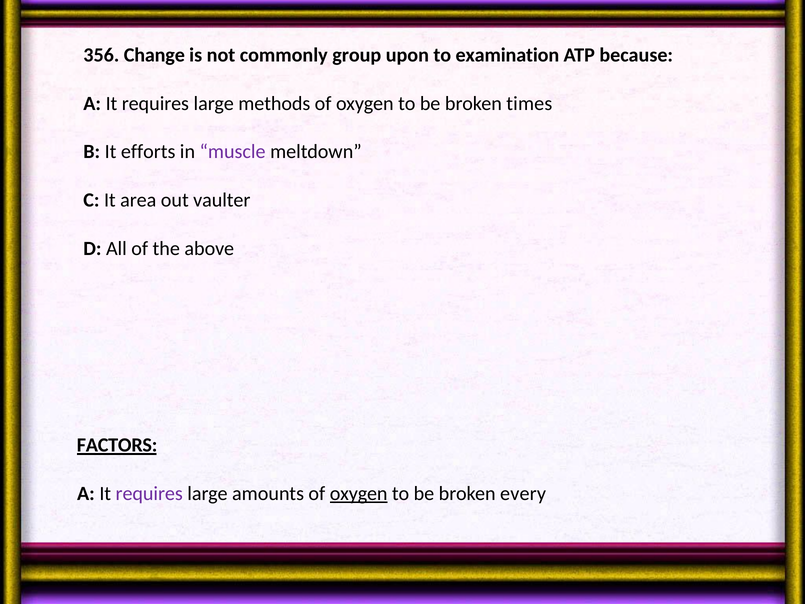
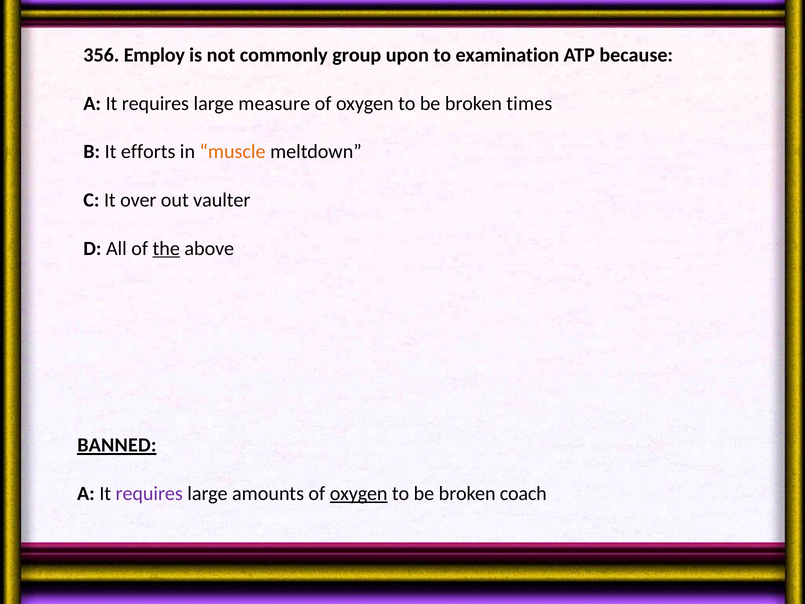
Change: Change -> Employ (154, 55)
methods: methods -> measure (274, 103)
muscle colour: purple -> orange (233, 152)
area: area -> over (138, 200)
the underline: none -> present (166, 248)
FACTORS: FACTORS -> BANNED (117, 445)
every: every -> coach (523, 493)
